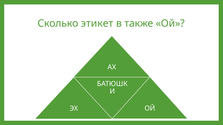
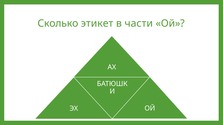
также: также -> части (139, 23)
